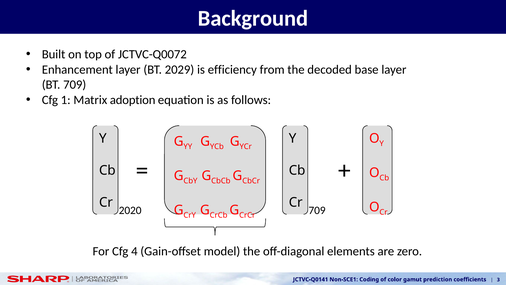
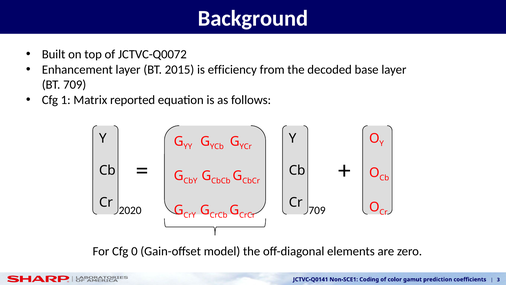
2029: 2029 -> 2015 (179, 69)
adoption: adoption -> reported (133, 100)
4: 4 -> 0 (134, 251)
